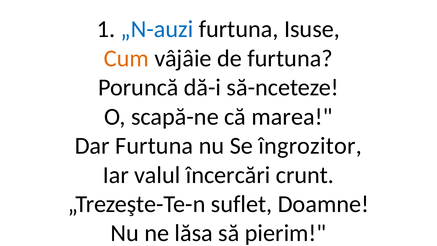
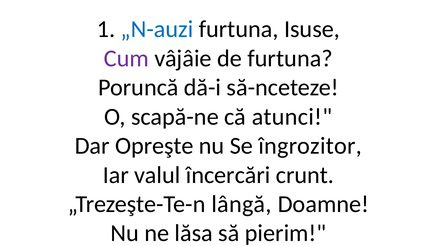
Cum colour: orange -> purple (126, 58)
marea: marea -> atunci (292, 117)
Dar Furtuna: Furtuna -> Opreşte (154, 146)
suflet: suflet -> lângă (241, 204)
